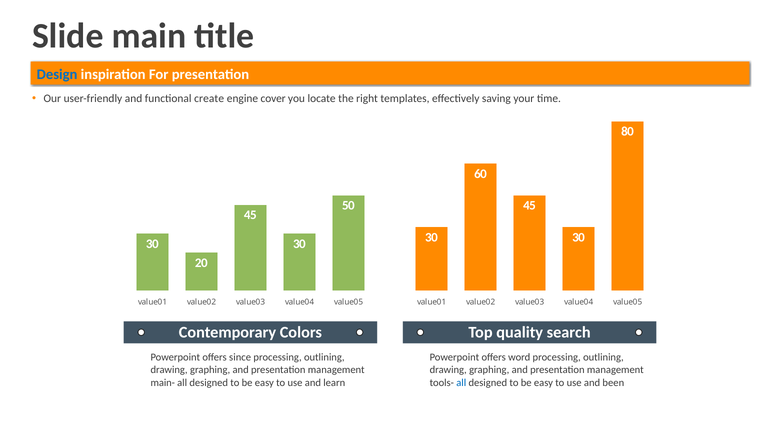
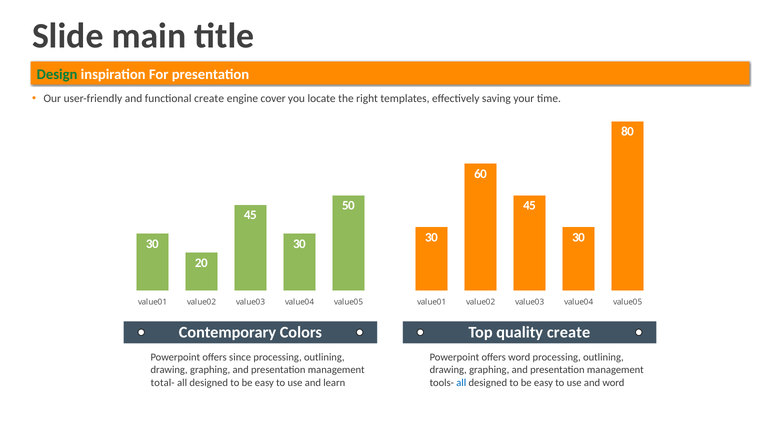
Design colour: blue -> green (57, 75)
quality search: search -> create (569, 332)
main-: main- -> total- (163, 382)
and been: been -> word (613, 382)
